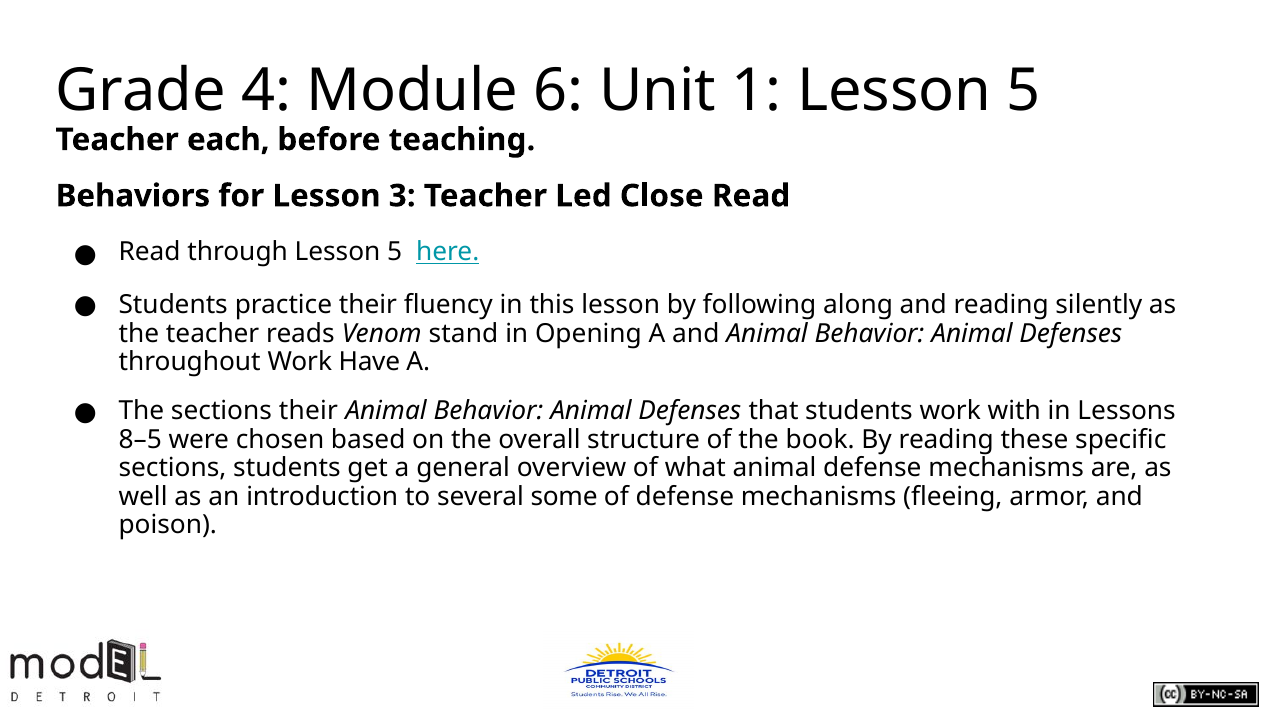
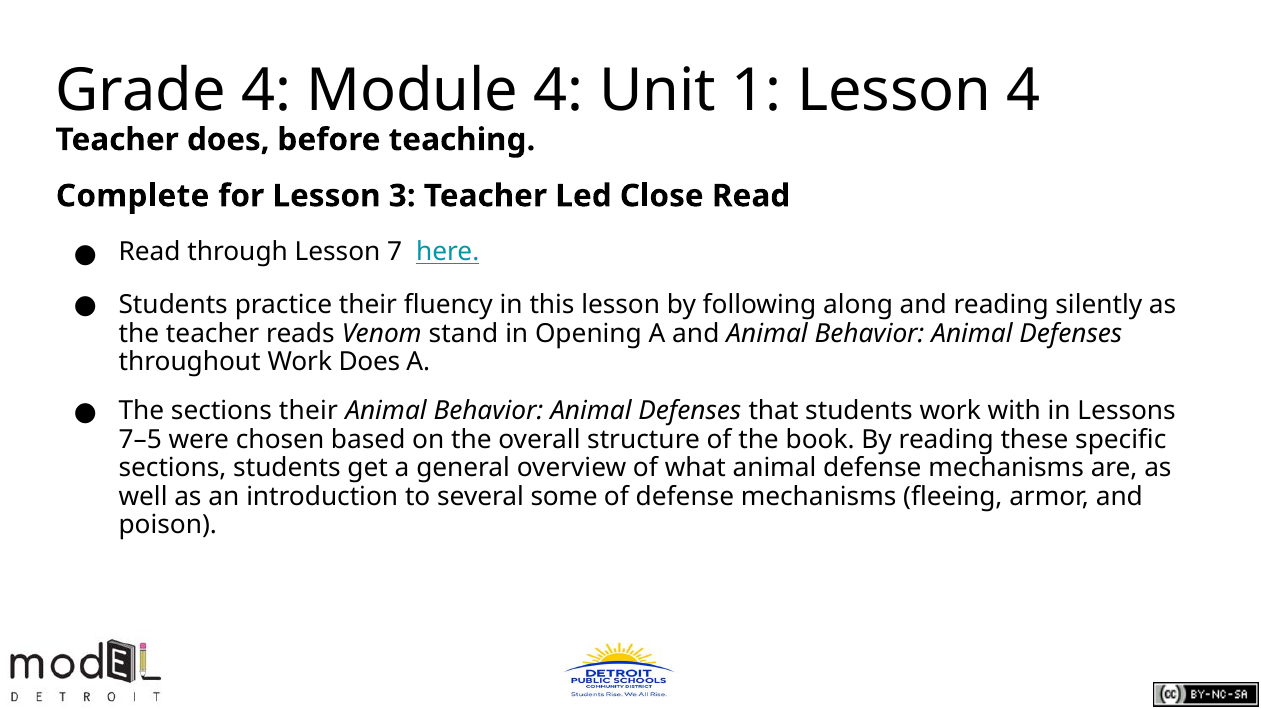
Module 6: 6 -> 4 (559, 90)
1 Lesson 5: 5 -> 4 (1024, 90)
Teacher each: each -> does (228, 140)
Behaviors: Behaviors -> Complete (133, 196)
through Lesson 5: 5 -> 7 (395, 252)
Work Have: Have -> Does (369, 362)
8–5: 8–5 -> 7–5 (140, 440)
